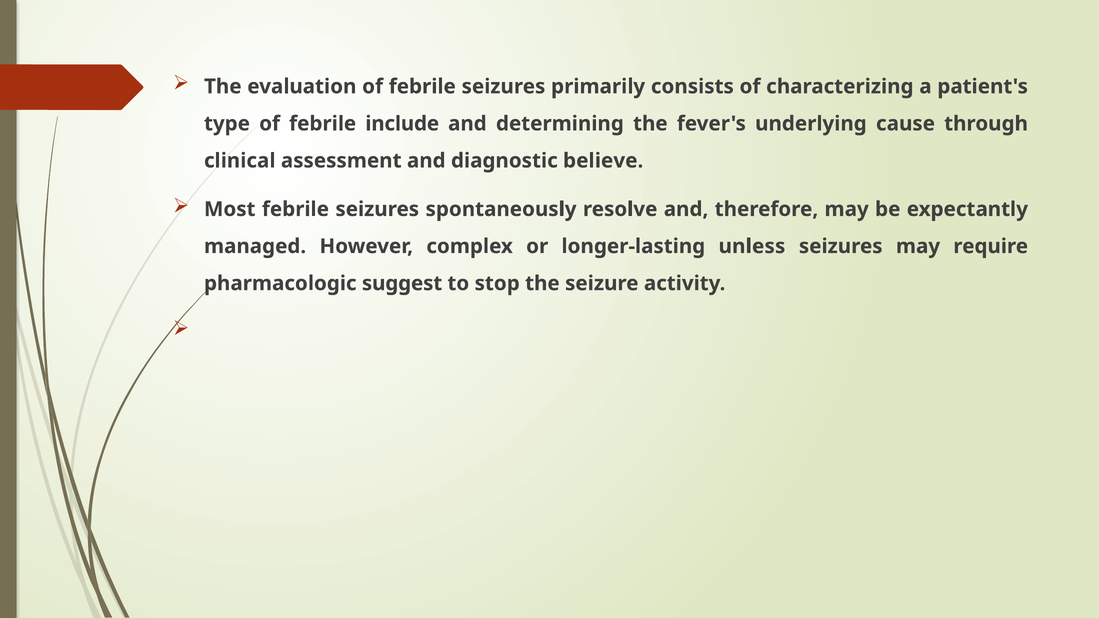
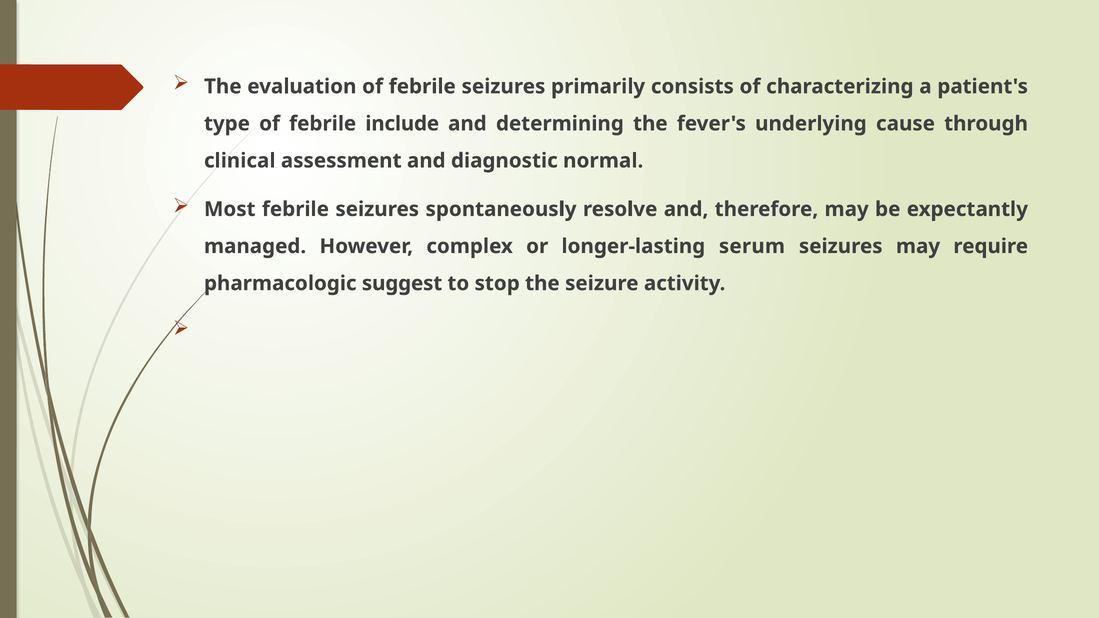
believe: believe -> normal (603, 161)
unless: unless -> serum (752, 246)
